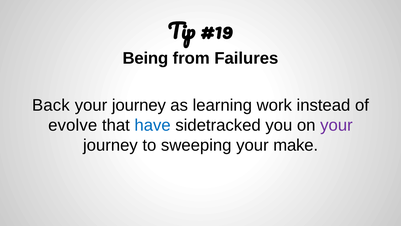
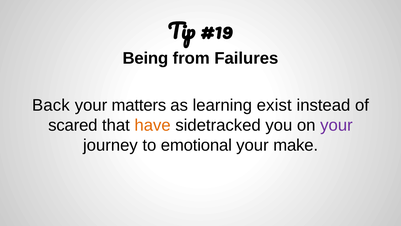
journey: journey -> matters (139, 105)
work: work -> exist (274, 105)
evolve: evolve -> scared (73, 125)
have colour: blue -> orange (153, 125)
sweeping: sweeping -> emotional (196, 145)
